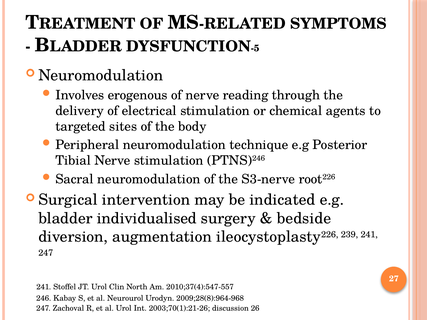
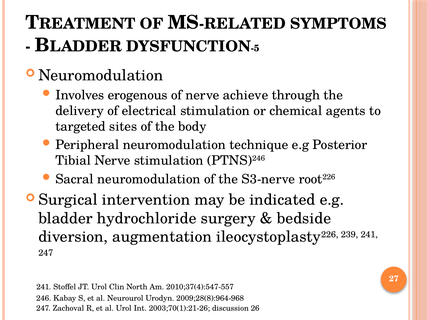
reading: reading -> achieve (246, 95)
individualised: individualised -> hydrochloride (147, 219)
